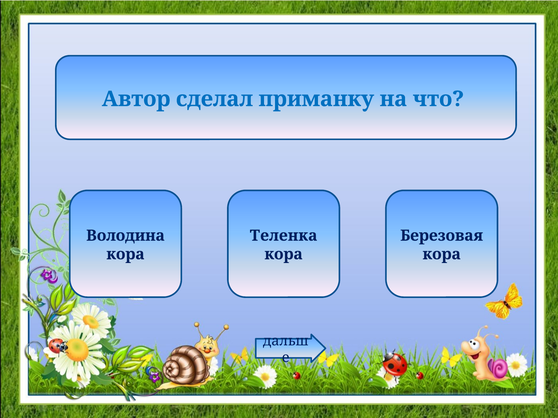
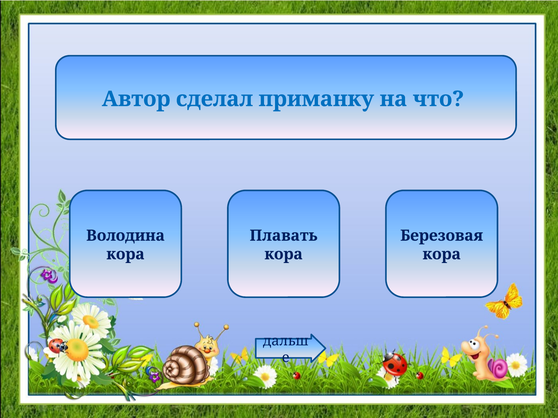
Теленка: Теленка -> Плавать (284, 236)
